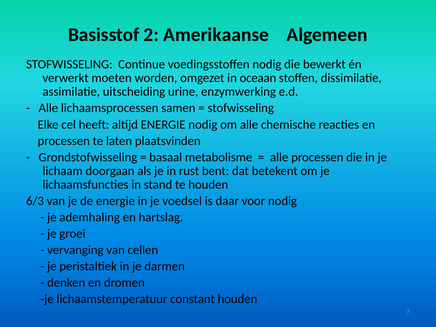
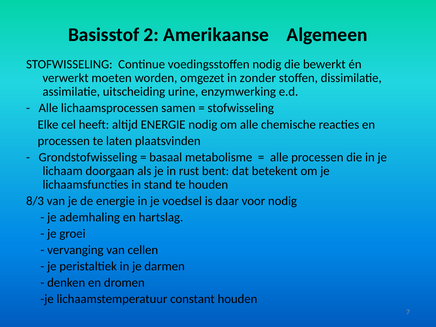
oceaan: oceaan -> zonder (258, 78)
6/3: 6/3 -> 8/3 (35, 201)
